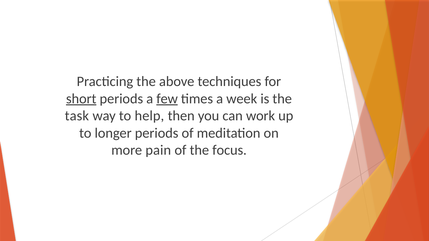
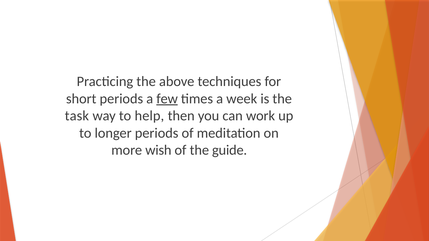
short underline: present -> none (81, 99)
pain: pain -> wish (158, 150)
focus: focus -> guide (230, 150)
